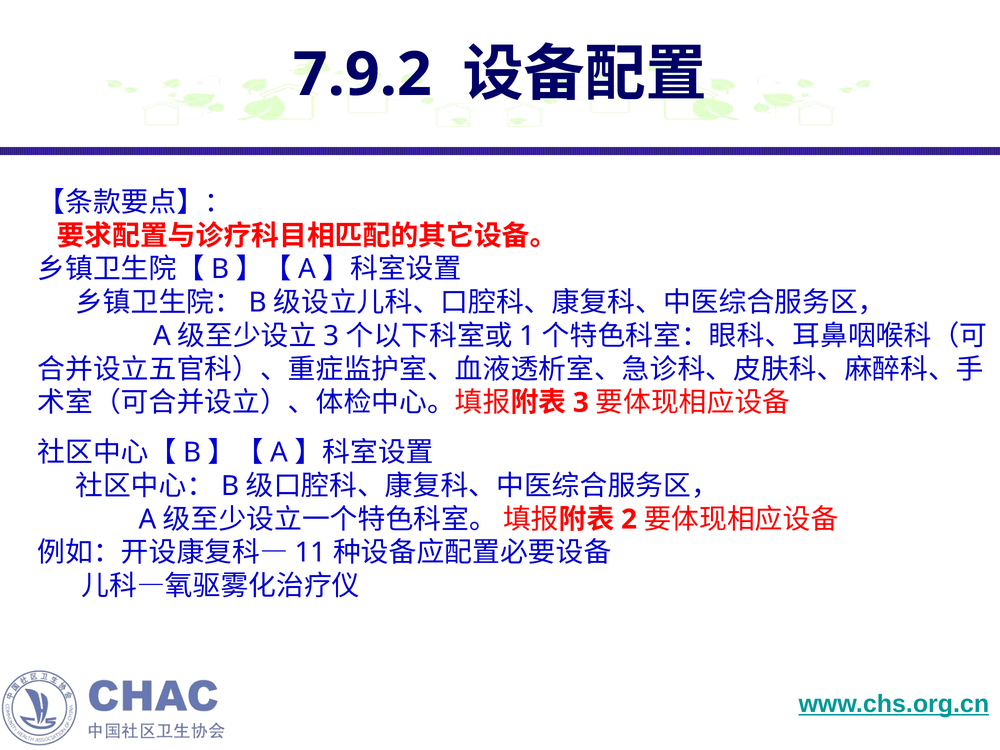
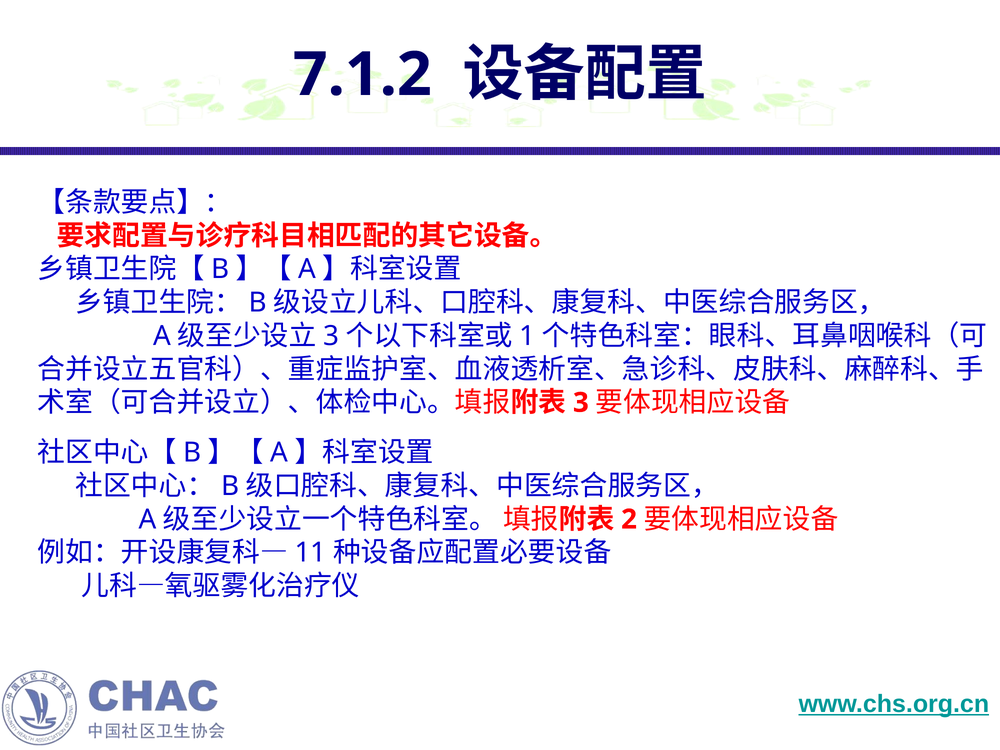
7.9.2: 7.9.2 -> 7.1.2 (362, 75)
